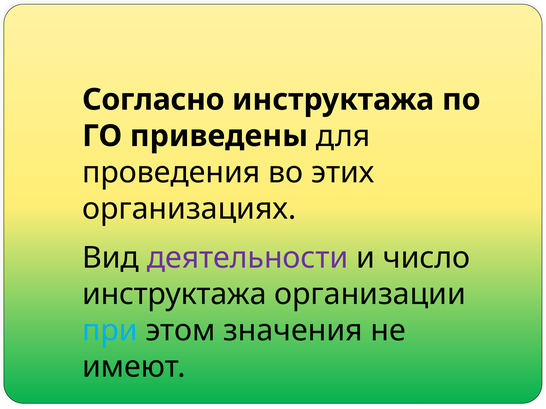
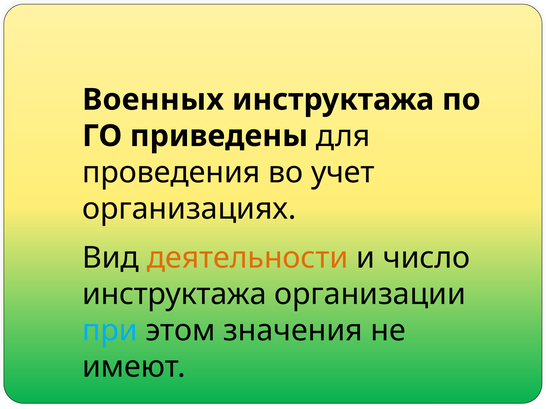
Согласно: Согласно -> Военных (153, 100)
этих: этих -> учет (343, 173)
деятельности colour: purple -> orange (248, 258)
